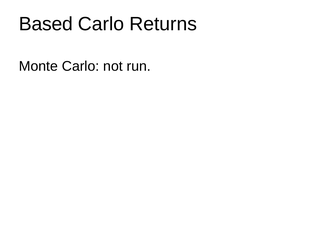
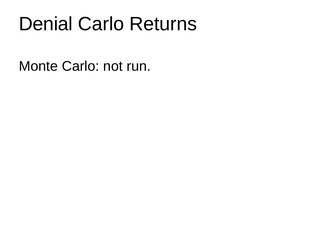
Based: Based -> Denial (46, 24)
